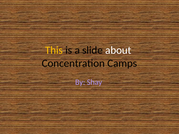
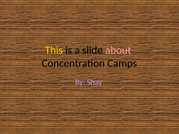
about colour: white -> pink (118, 50)
